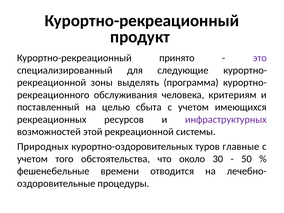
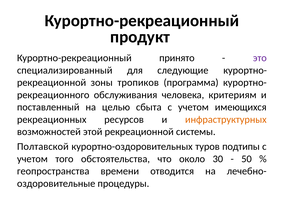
выделять: выделять -> тропиков (138, 83)
инфраструктурных colour: purple -> orange (226, 119)
Природных: Природных -> Полтавской (43, 147)
главные: главные -> подтипы (241, 147)
фешенебельные: фешенебельные -> геопространства (53, 171)
